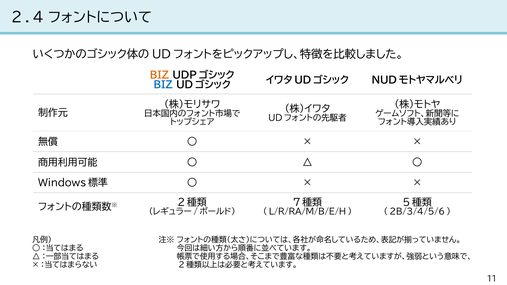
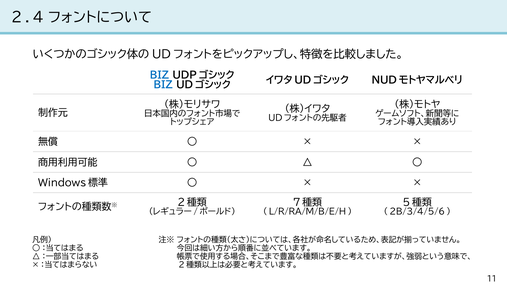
BIZ colour: orange -> blue (159, 75)
